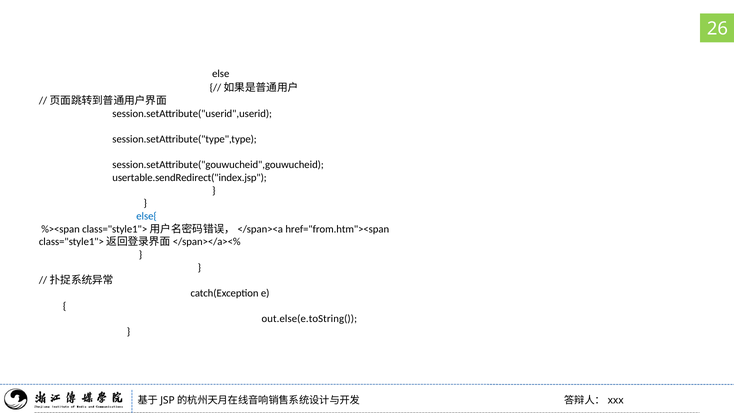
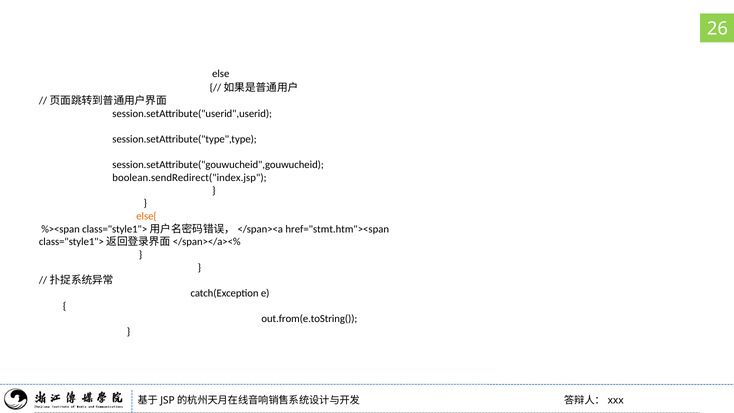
usertable.sendRedirect("index.jsp: usertable.sendRedirect("index.jsp -> boolean.sendRedirect("index.jsp (189, 178)
else{ colour: blue -> orange (147, 216)
href="from.htm"><span: href="from.htm"><span -> href="stmt.htm"><span (337, 229)
out.else(e.toString(: out.else(e.toString( -> out.from(e.toString( (309, 319)
